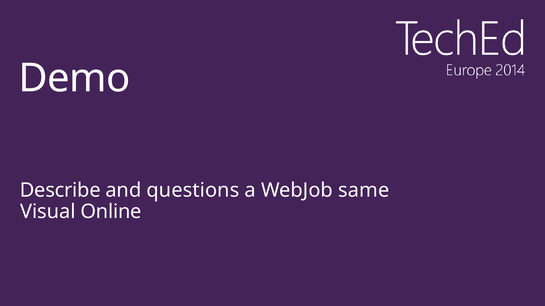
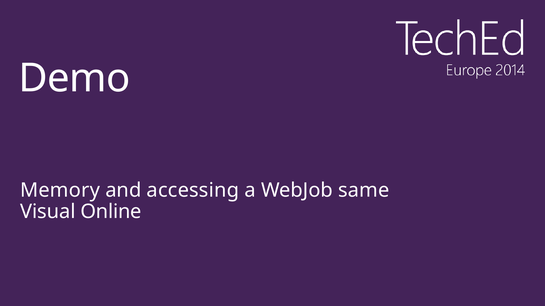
Describe: Describe -> Memory (60, 190)
questions: questions -> accessing (193, 190)
